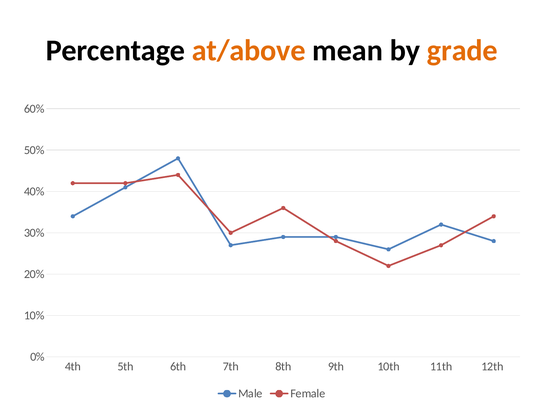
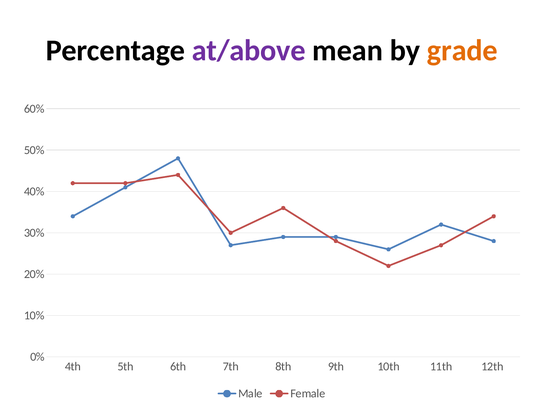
at/above colour: orange -> purple (249, 51)
